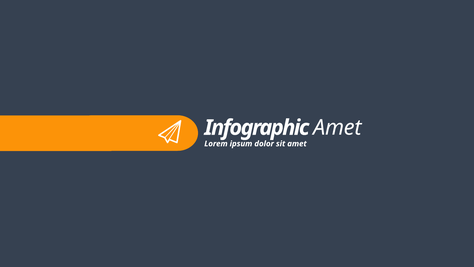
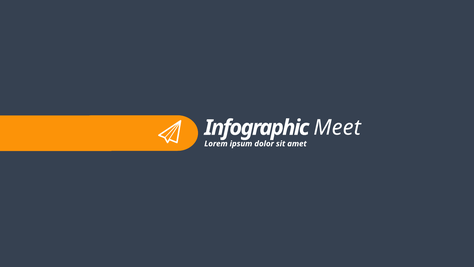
Amet: Amet -> Meet (337, 127)
